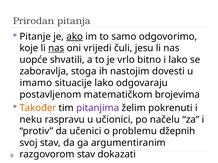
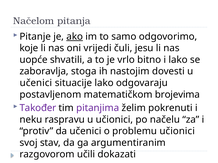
Prirodan: Prirodan -> Načelom (34, 21)
nas underline: present -> none (56, 48)
imamo: imamo -> učenici (36, 83)
Također colour: orange -> purple (38, 108)
problemu džepnih: džepnih -> učionici (177, 131)
razgovorom stav: stav -> učili (86, 155)
